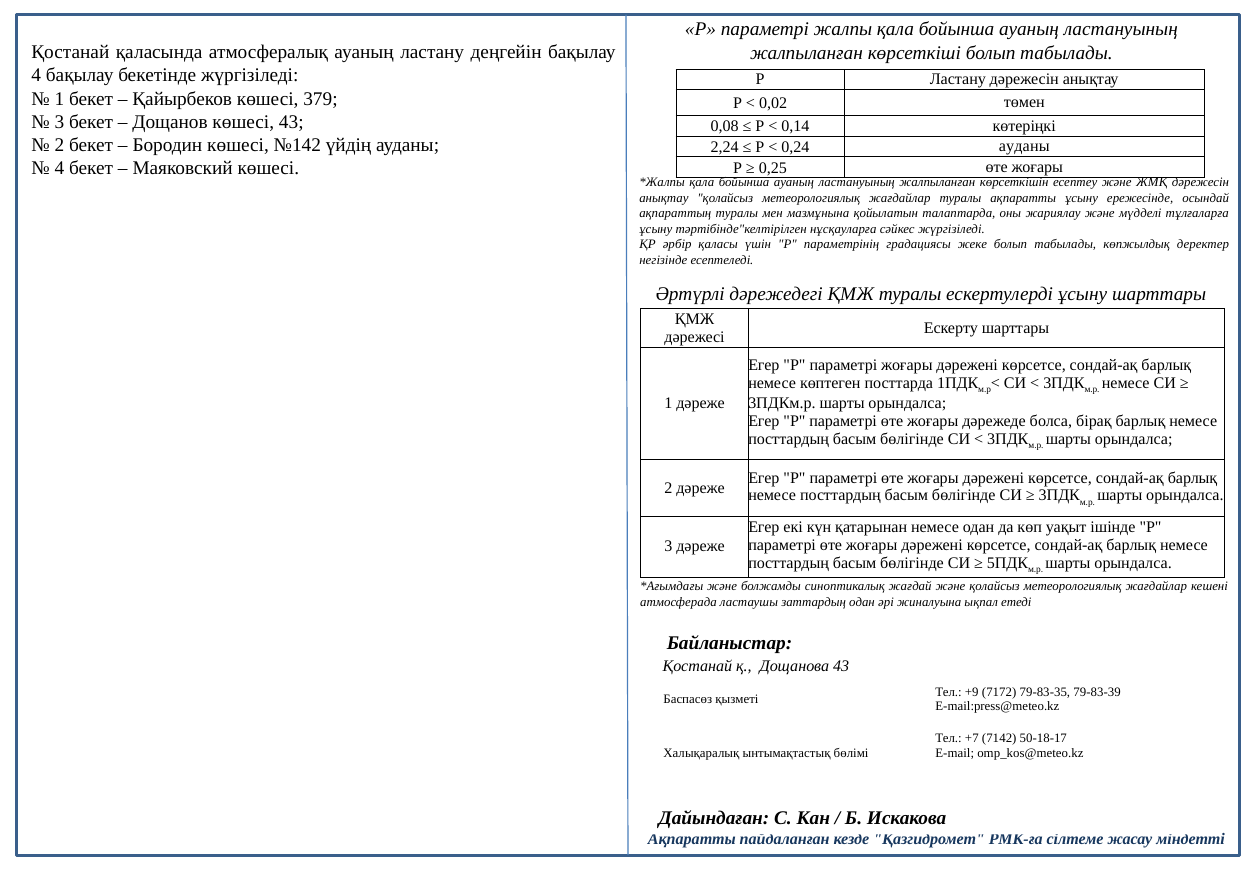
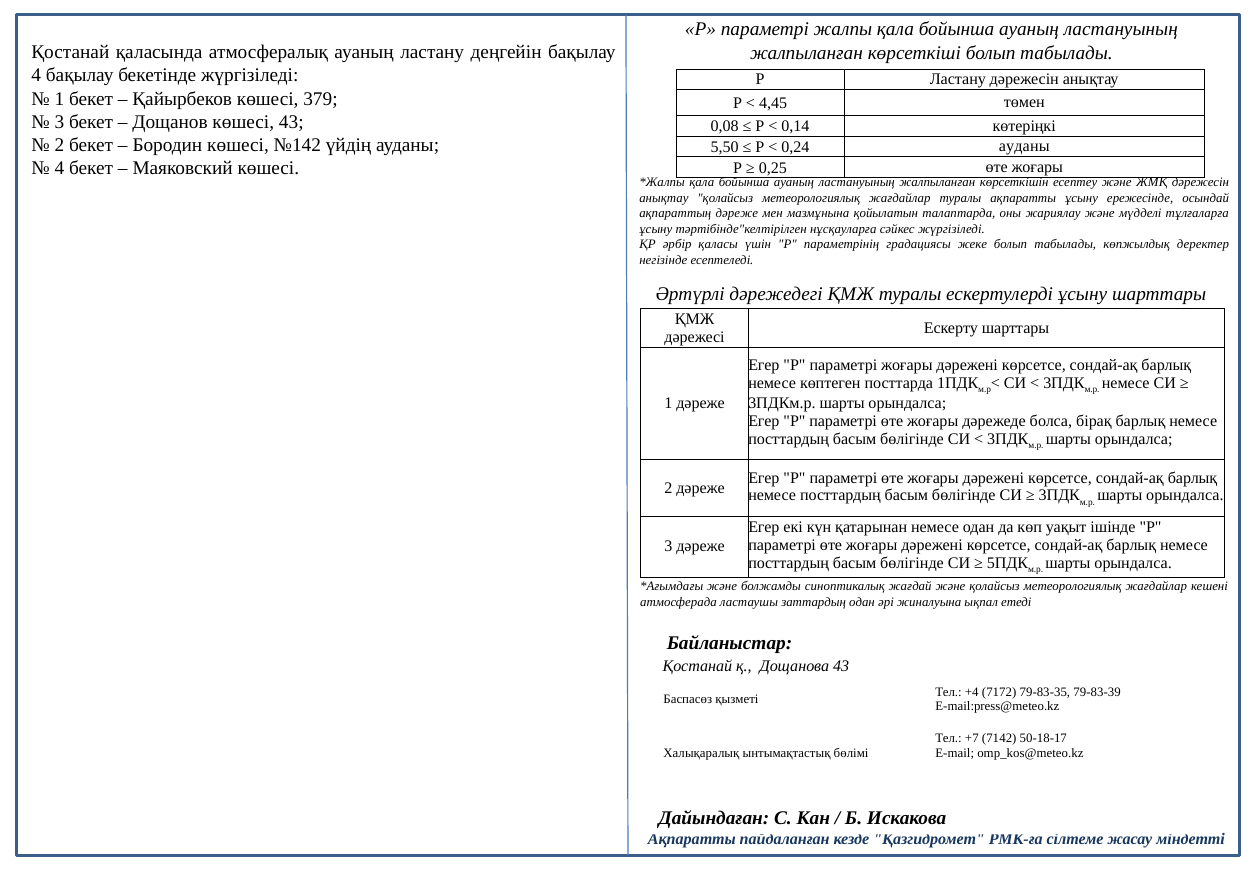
0,02: 0,02 -> 4,45 (773, 103)
2,24: 2,24 -> 5,50 (725, 147)
ақпараттың туралы: туралы -> дәреже (737, 213)
+9: +9 -> +4 (972, 692)
